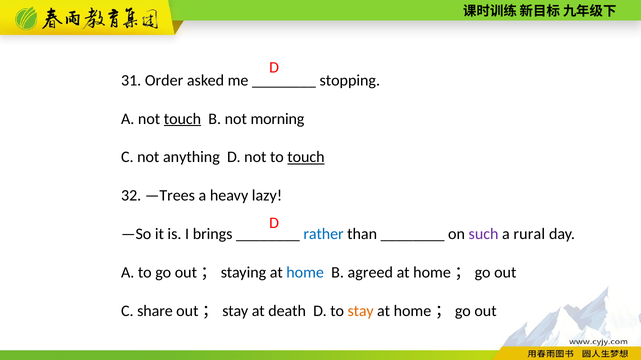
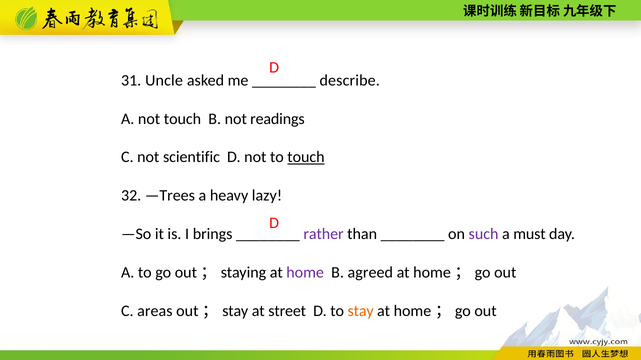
Order: Order -> Uncle (164, 80)
stopping: stopping -> describe (350, 80)
touch underline: present -> none (182, 119)
morning: morning -> readings (277, 119)
anything: anything -> scientific (191, 157)
rather colour: blue -> purple (324, 234)
rural: rural -> must (529, 234)
home colour: blue -> purple (305, 273)
share: share -> areas (155, 311)
death: death -> street (287, 311)
